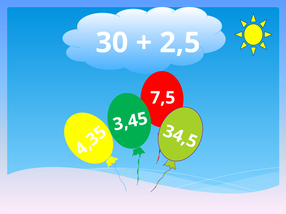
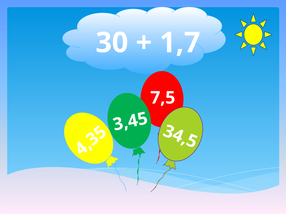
2,5: 2,5 -> 1,7 (180, 43)
